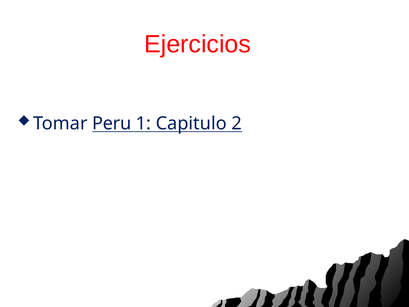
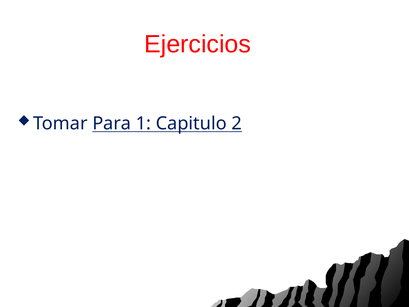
Peru: Peru -> Para (112, 123)
